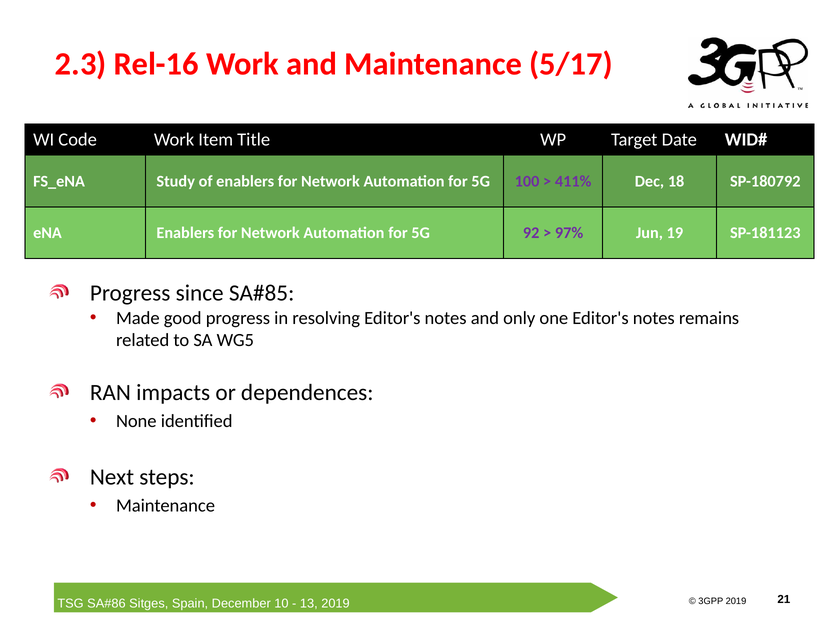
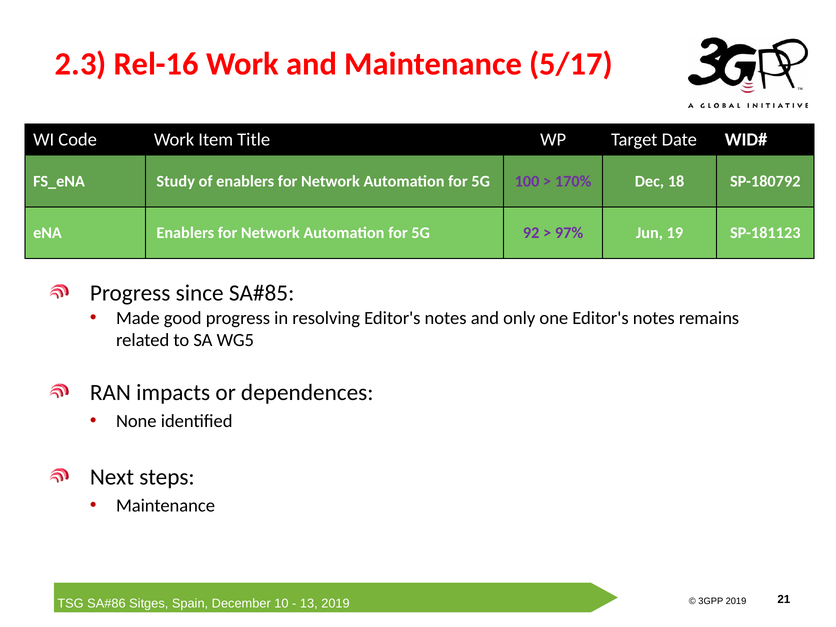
411%: 411% -> 170% (573, 181)
